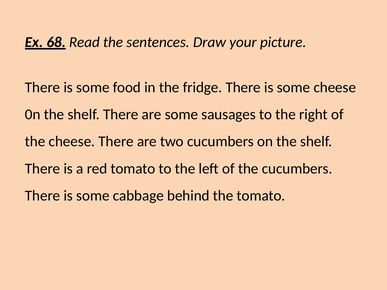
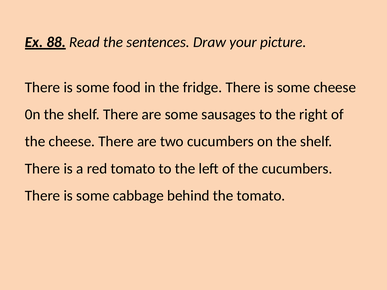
68: 68 -> 88 (56, 42)
